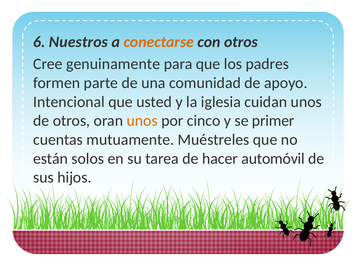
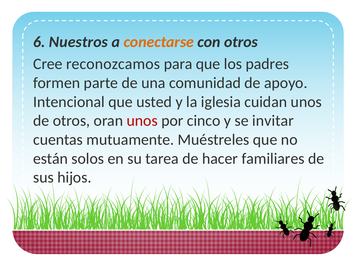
genuinamente: genuinamente -> reconozcamos (113, 64)
unos colour: orange -> red (142, 121)
primer: primer -> invitar (273, 121)
automóvil: automóvil -> familiares (273, 159)
